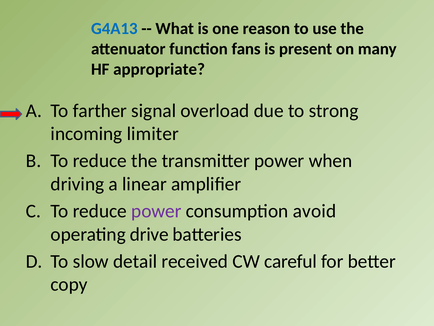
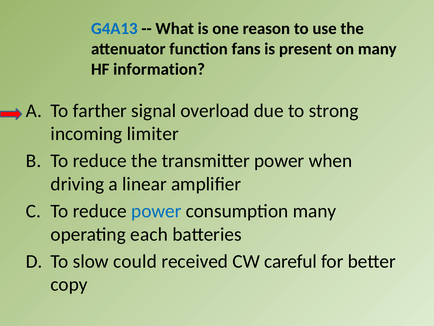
appropriate: appropriate -> information (159, 69)
power colour: purple -> blue (156, 211)
consumption avoid: avoid -> many (315, 211)
drive: drive -> each (149, 234)
detail: detail -> could (135, 261)
